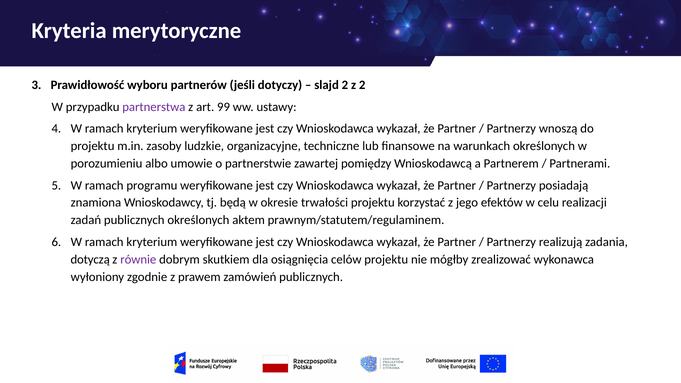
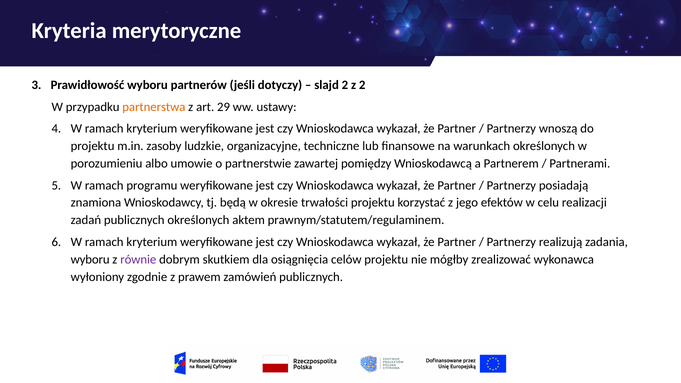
partnerstwa colour: purple -> orange (154, 107)
99: 99 -> 29 (224, 107)
dotyczą: dotyczą -> wyboru (90, 259)
